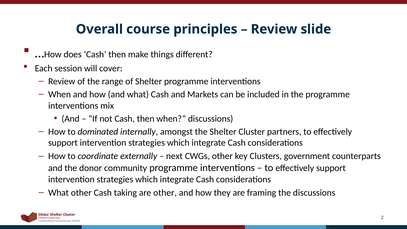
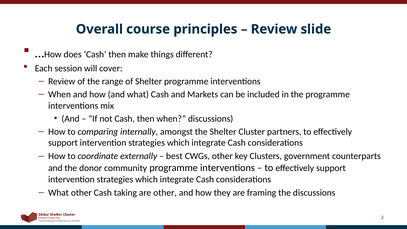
dominated: dominated -> comparing (98, 132)
next: next -> best (174, 156)
